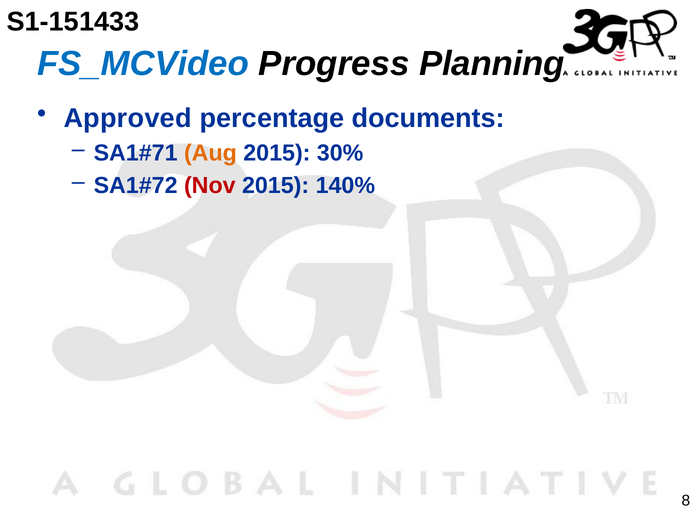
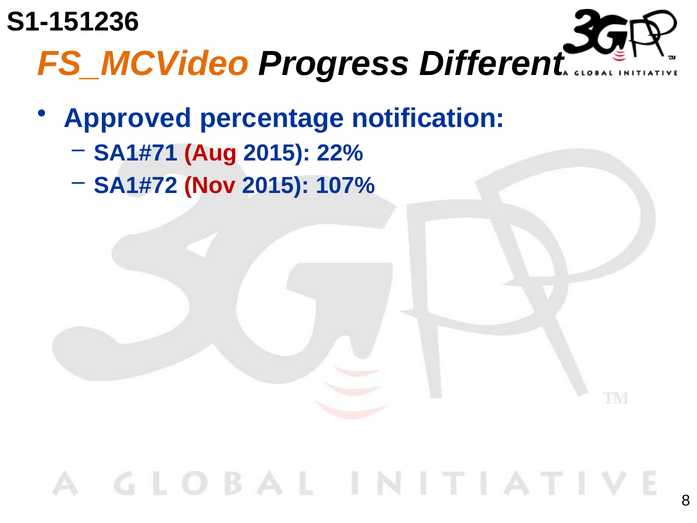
S1-151433: S1-151433 -> S1-151236 (73, 22)
FS_MCVideo colour: blue -> orange (143, 64)
Planning: Planning -> Different (491, 64)
documents: documents -> notification (428, 118)
Aug colour: orange -> red (210, 153)
30%: 30% -> 22% (340, 153)
140%: 140% -> 107% (345, 185)
